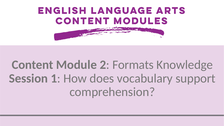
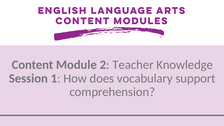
Formats: Formats -> Teacher (133, 65)
